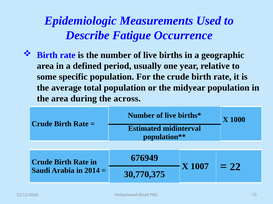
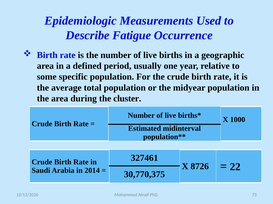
across: across -> cluster (127, 99)
676949: 676949 -> 327461 (144, 158)
1007: 1007 -> 8726 (200, 167)
